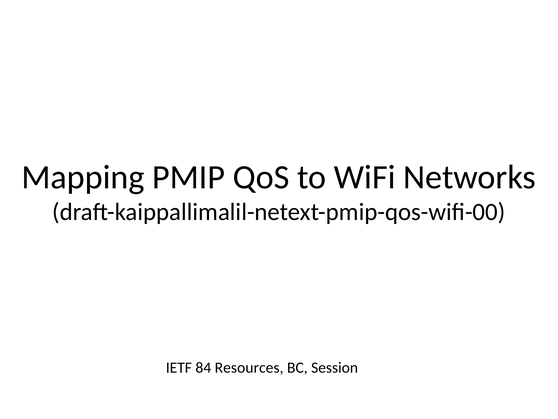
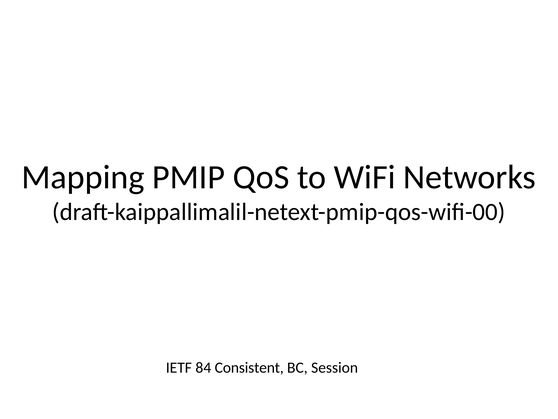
Resources: Resources -> Consistent (249, 367)
